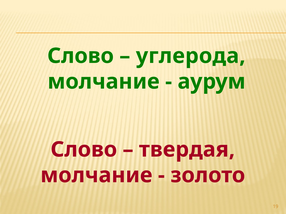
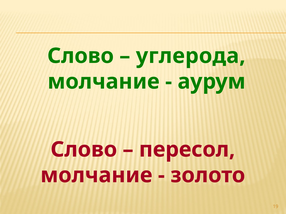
твердая: твердая -> пересол (187, 150)
